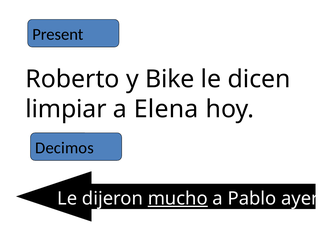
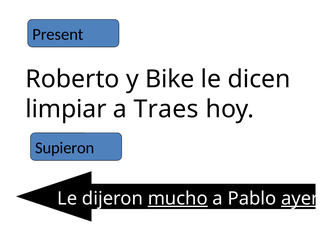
Elena: Elena -> Traes (166, 109)
Decimos: Decimos -> Supieron (65, 148)
ayer underline: none -> present (300, 198)
